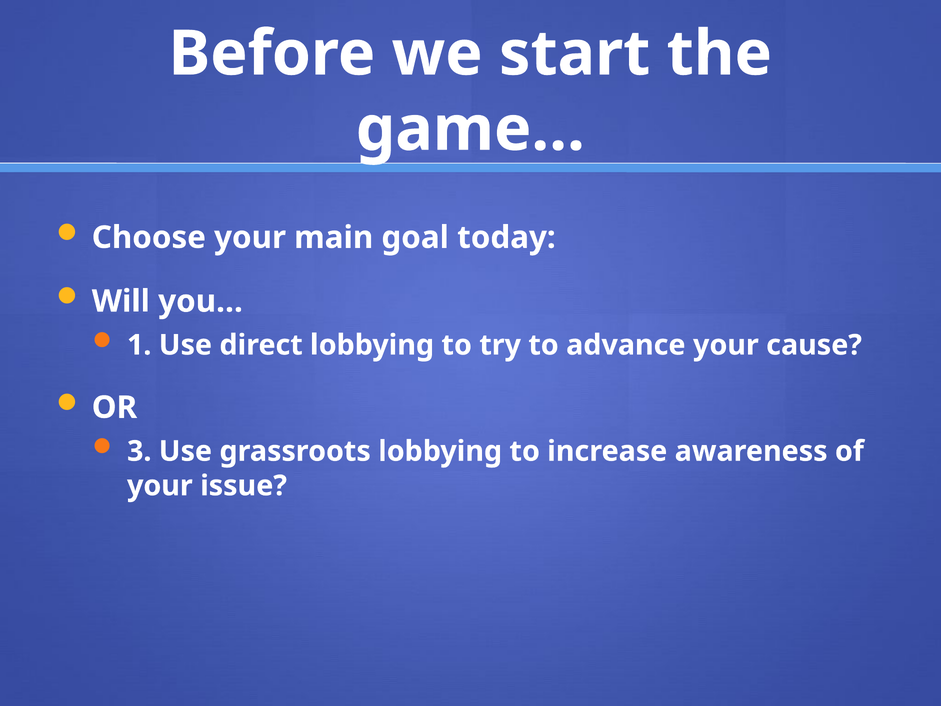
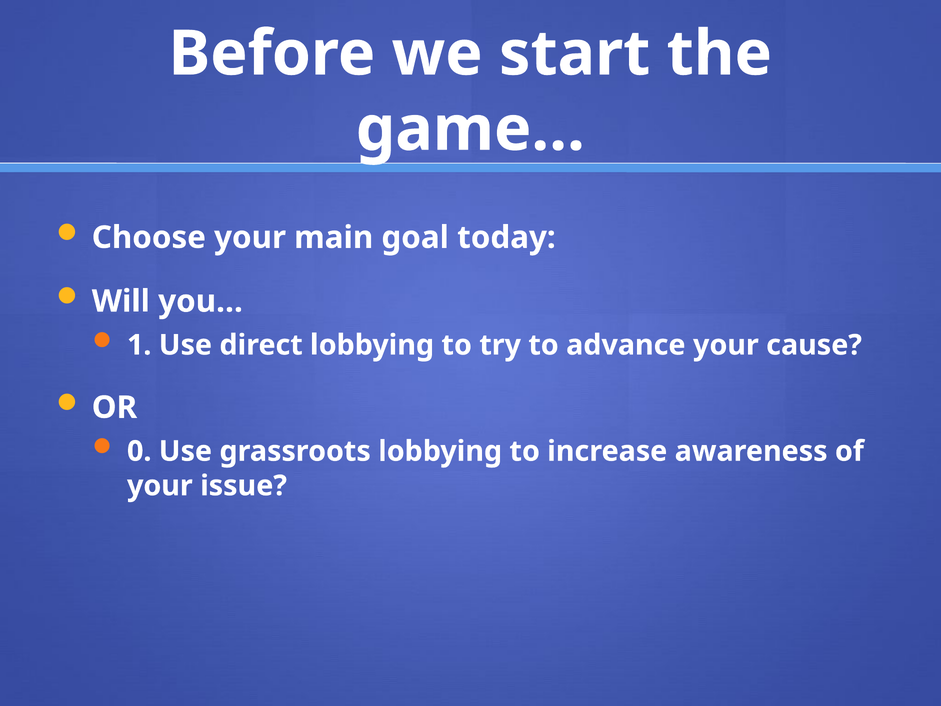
3: 3 -> 0 (139, 451)
